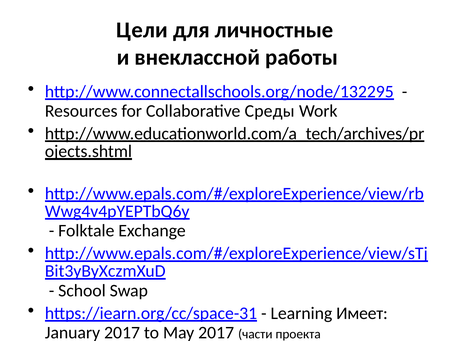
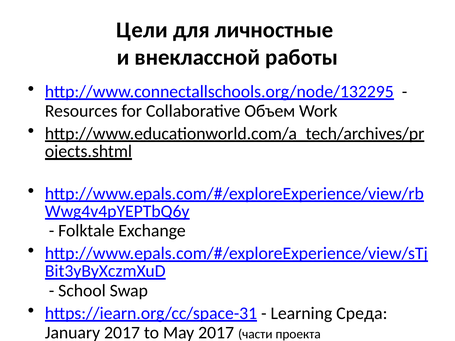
Среды: Среды -> Объем (270, 111)
Имеет: Имеет -> Среда (362, 314)
